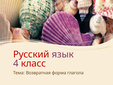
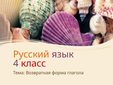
Русский colour: red -> orange (31, 54)
